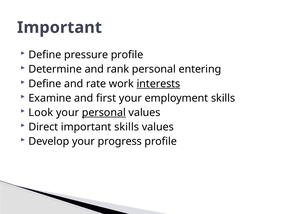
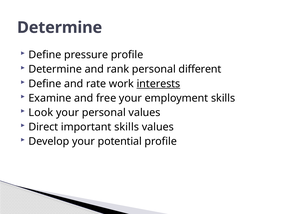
Important: Important -> Determine (60, 27)
entering: entering -> different (200, 69)
first: first -> free (106, 98)
personal underline: present -> none (104, 112)
progress: progress -> potential (120, 141)
